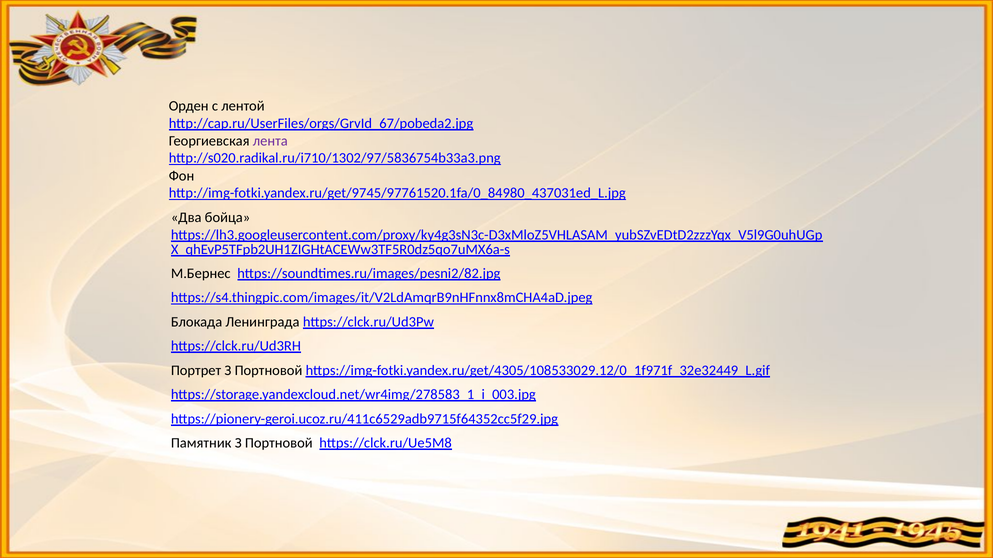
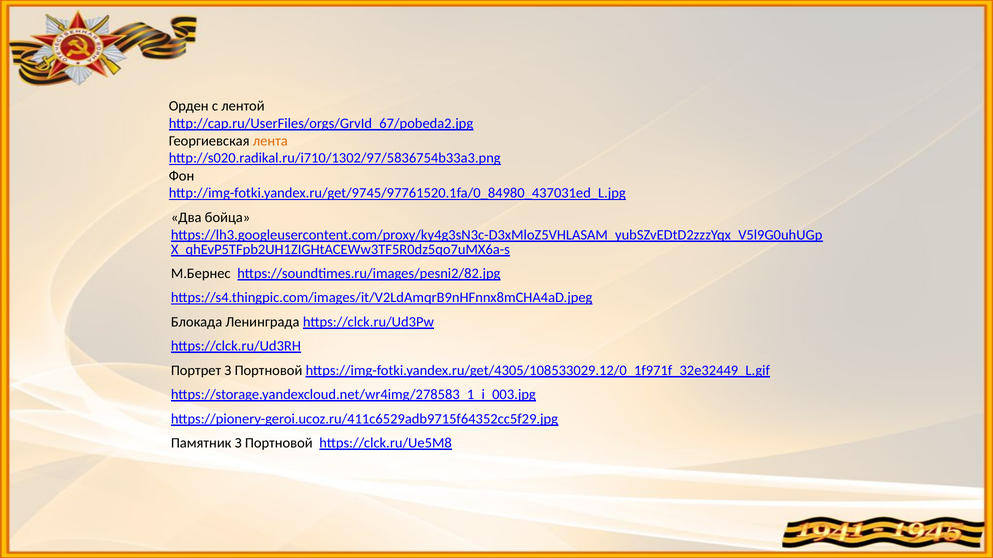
лента colour: purple -> orange (270, 141)
